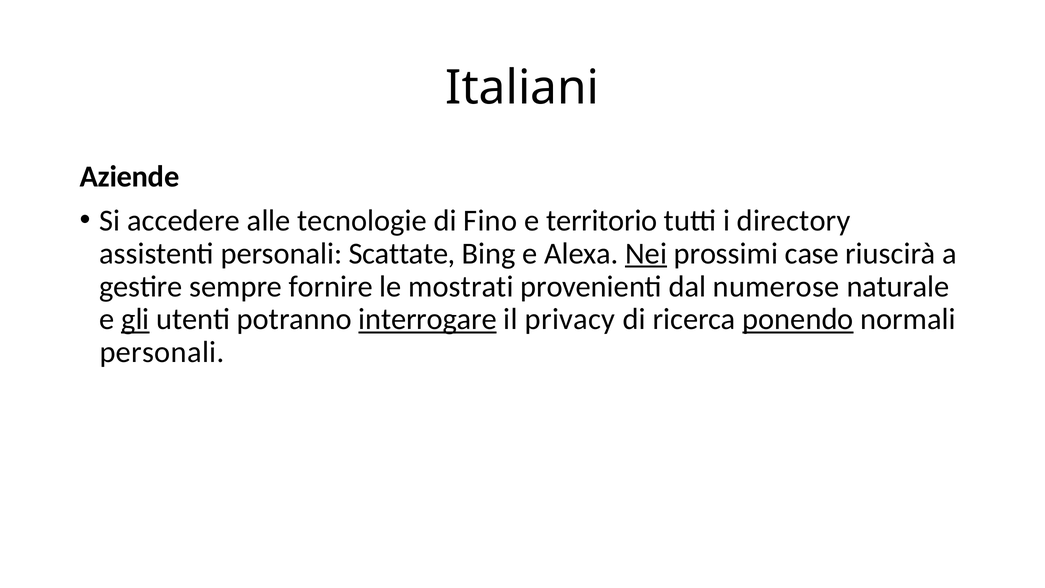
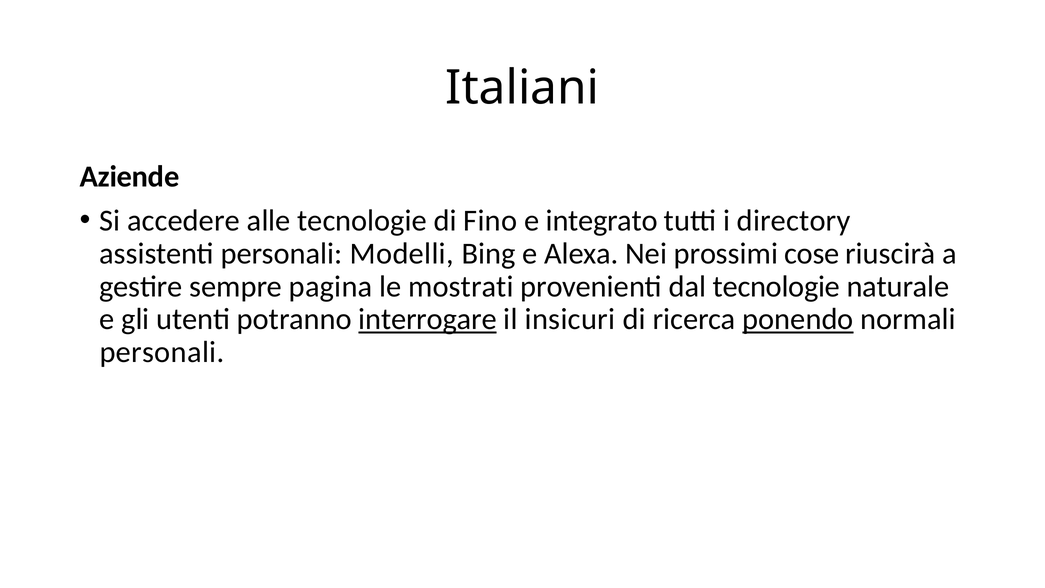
territorio: territorio -> integrato (602, 220)
Scattate: Scattate -> Modelli (402, 253)
Nei underline: present -> none (646, 253)
case: case -> cose (812, 253)
fornire: fornire -> pagina (331, 286)
dal numerose: numerose -> tecnologie (776, 286)
gli underline: present -> none (135, 319)
privacy: privacy -> insicuri (570, 319)
